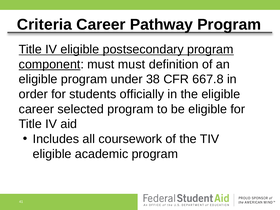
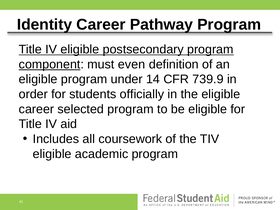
Criteria: Criteria -> Identity (45, 25)
must must: must -> even (132, 64)
38: 38 -> 14 (153, 79)
667.8: 667.8 -> 739.9 (208, 79)
